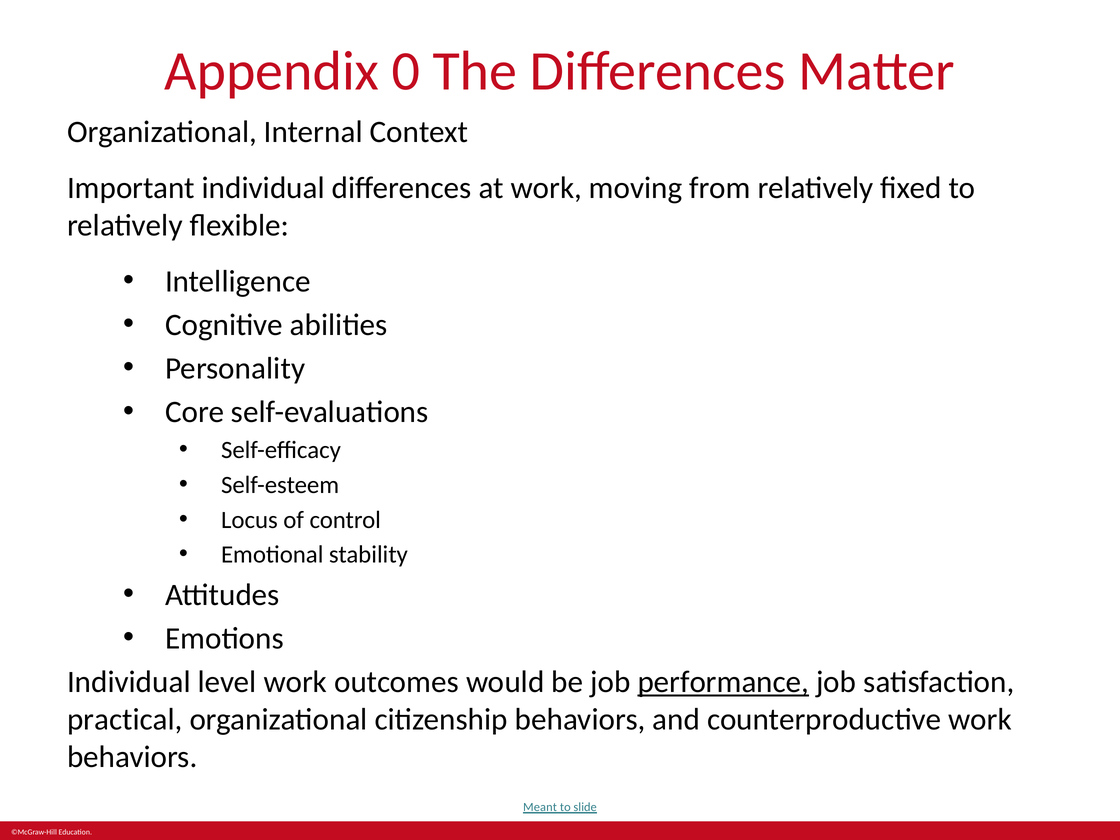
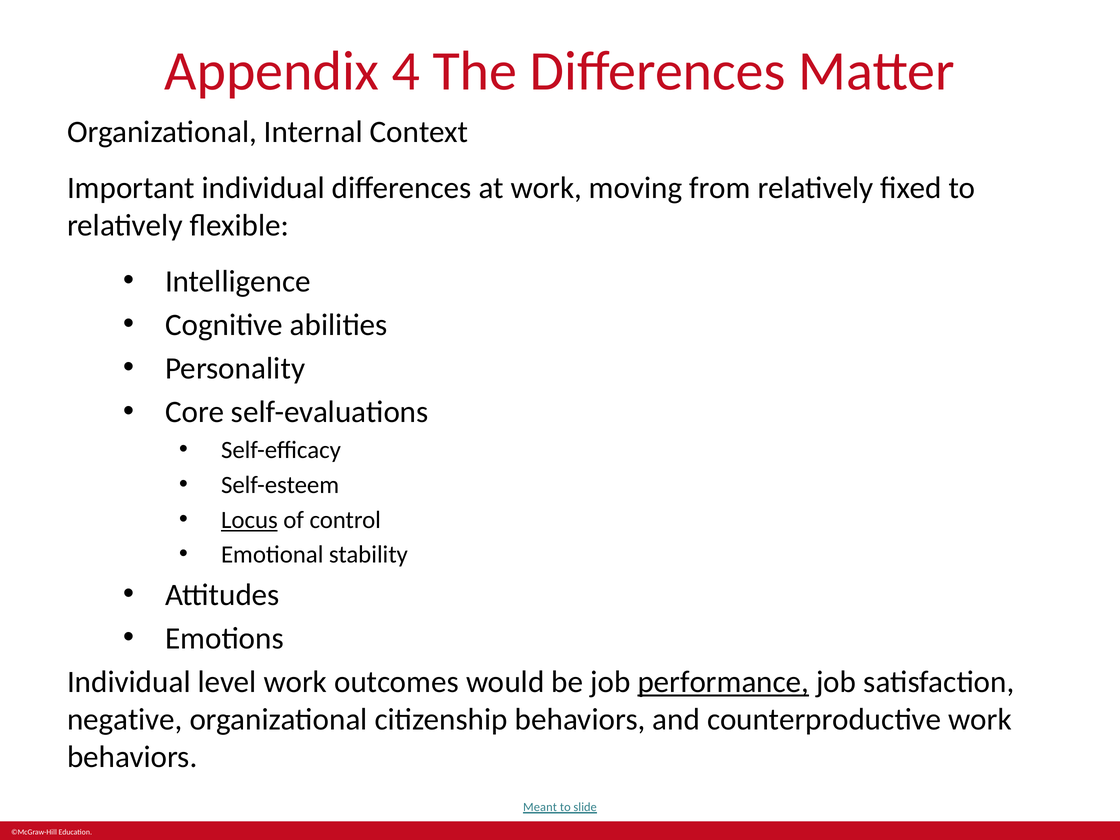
0: 0 -> 4 (406, 71)
Locus underline: none -> present (249, 520)
practical: practical -> negative (125, 719)
